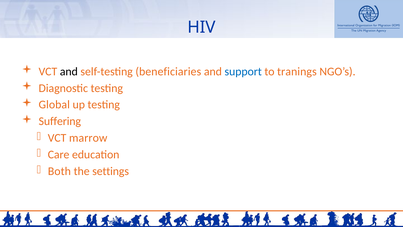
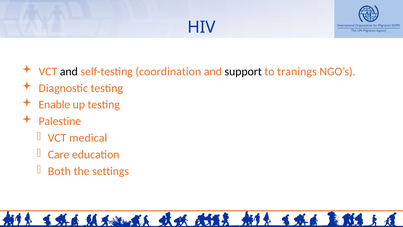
beneficiaries: beneficiaries -> coordination (168, 71)
support colour: blue -> black (243, 71)
Global: Global -> Enable (54, 105)
Suffering: Suffering -> Palestine (60, 121)
marrow: marrow -> medical (88, 138)
